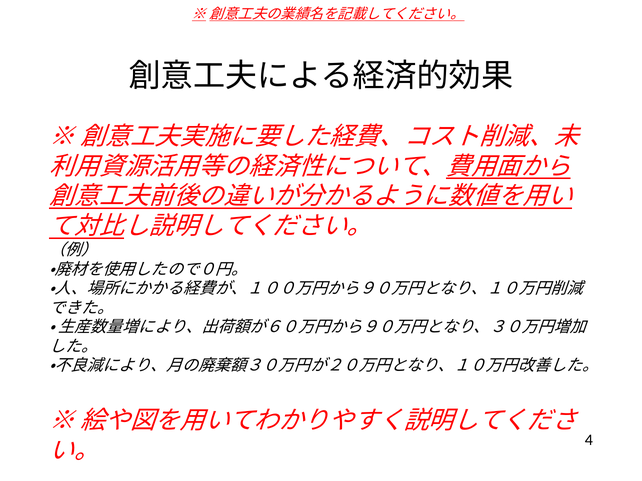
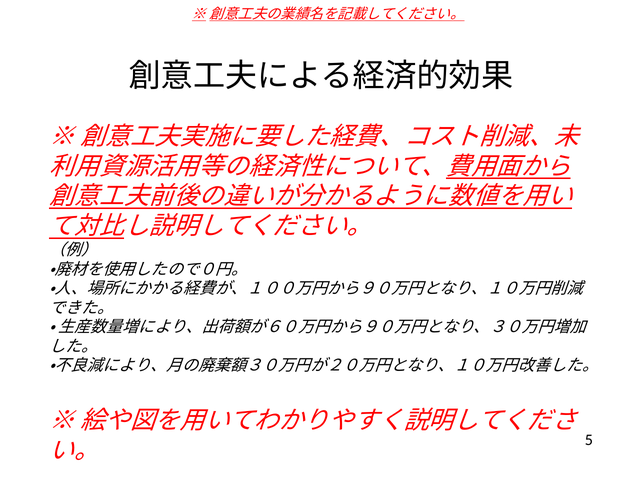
4: 4 -> 5 (589, 440)
